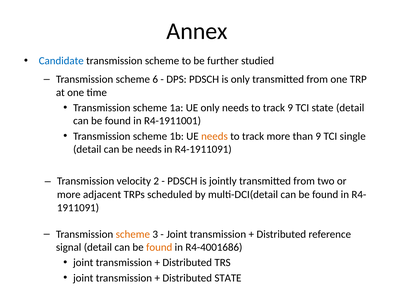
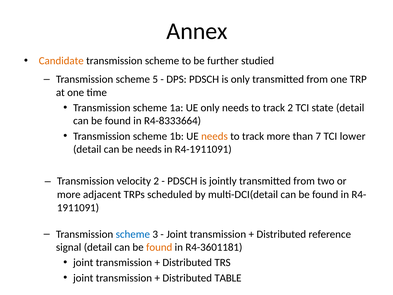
Candidate colour: blue -> orange (61, 61)
6: 6 -> 5 (155, 79)
track 9: 9 -> 2 (290, 108)
R4-1911001: R4-1911001 -> R4-8333664 (172, 121)
than 9: 9 -> 7 (318, 136)
single: single -> lower (353, 136)
scheme colour: orange -> blue (133, 234)
R4-4001686: R4-4001686 -> R4-3601181 (214, 247)
Distributed STATE: STATE -> TABLE (228, 278)
